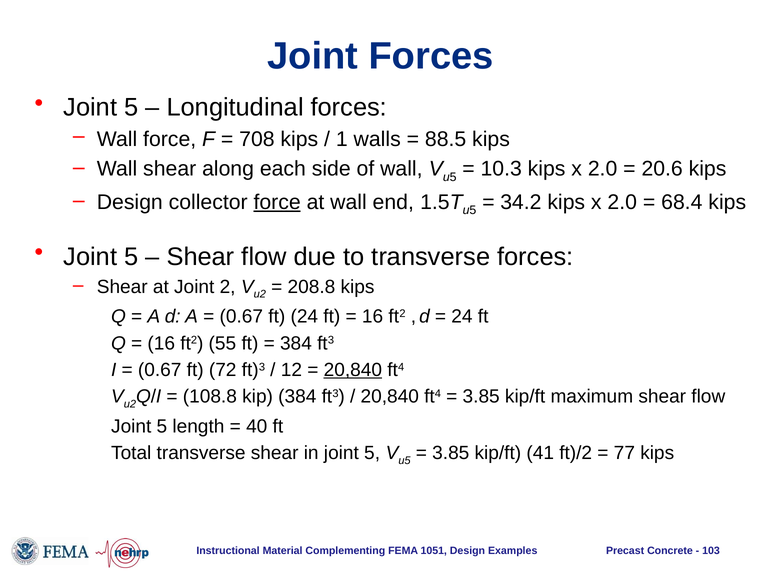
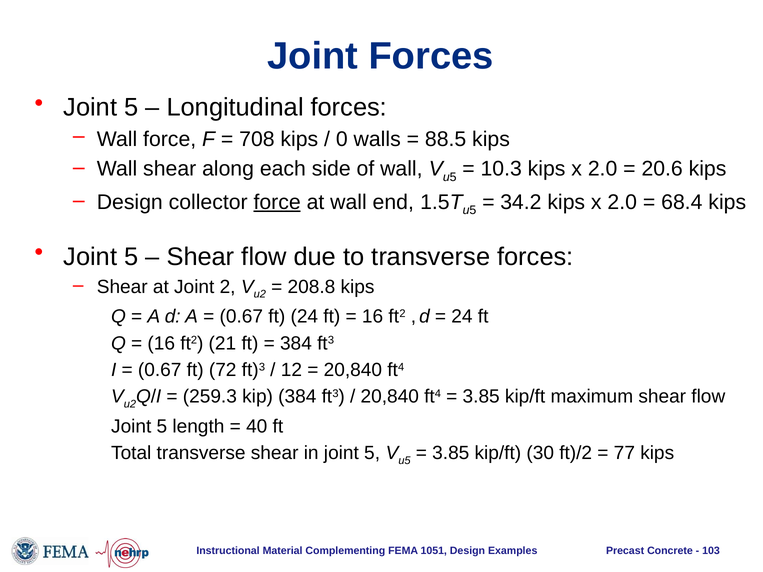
1: 1 -> 0 (342, 139)
55: 55 -> 21 (222, 343)
20,840 underline: present -> none (353, 370)
108.8: 108.8 -> 259.3 (210, 397)
41: 41 -> 30 (540, 453)
